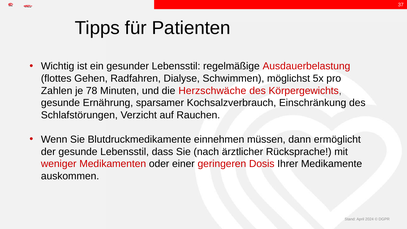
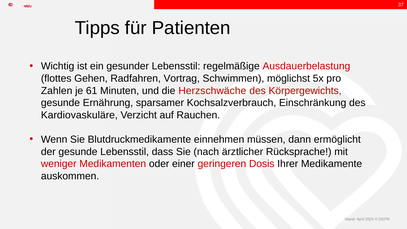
Dialyse: Dialyse -> Vortrag (182, 78)
78: 78 -> 61 (92, 91)
Schlafstörungen: Schlafstörungen -> Kardiovaskuläre (79, 115)
